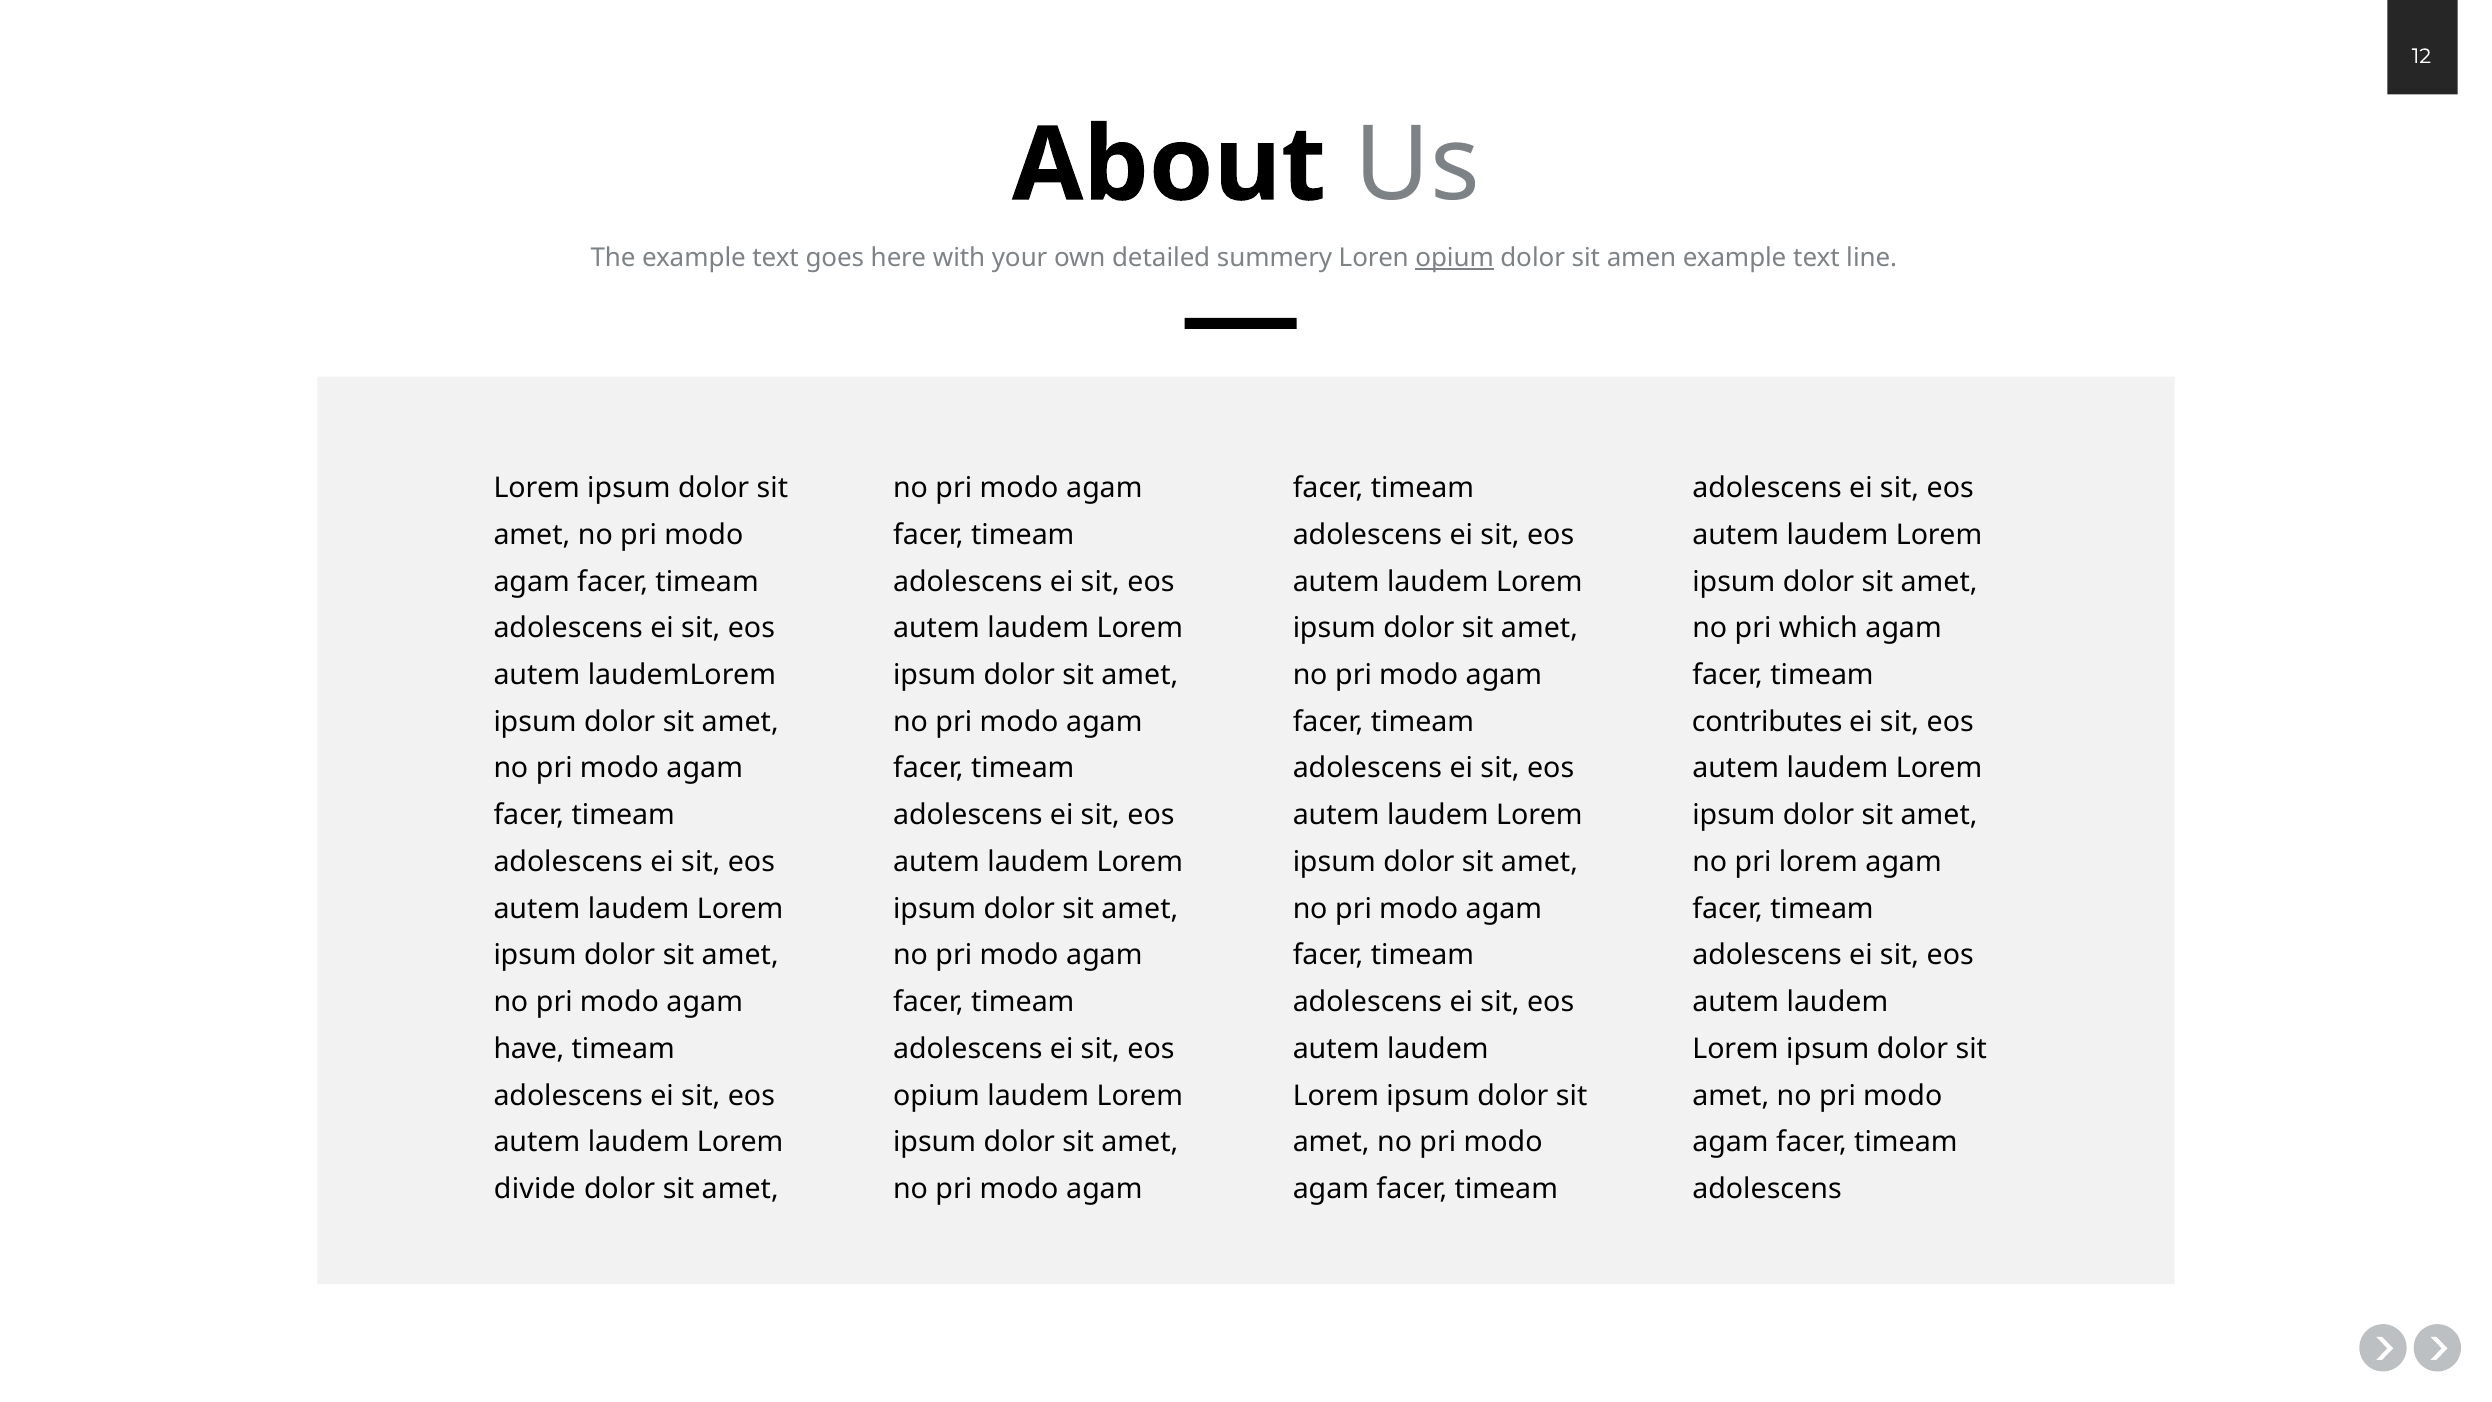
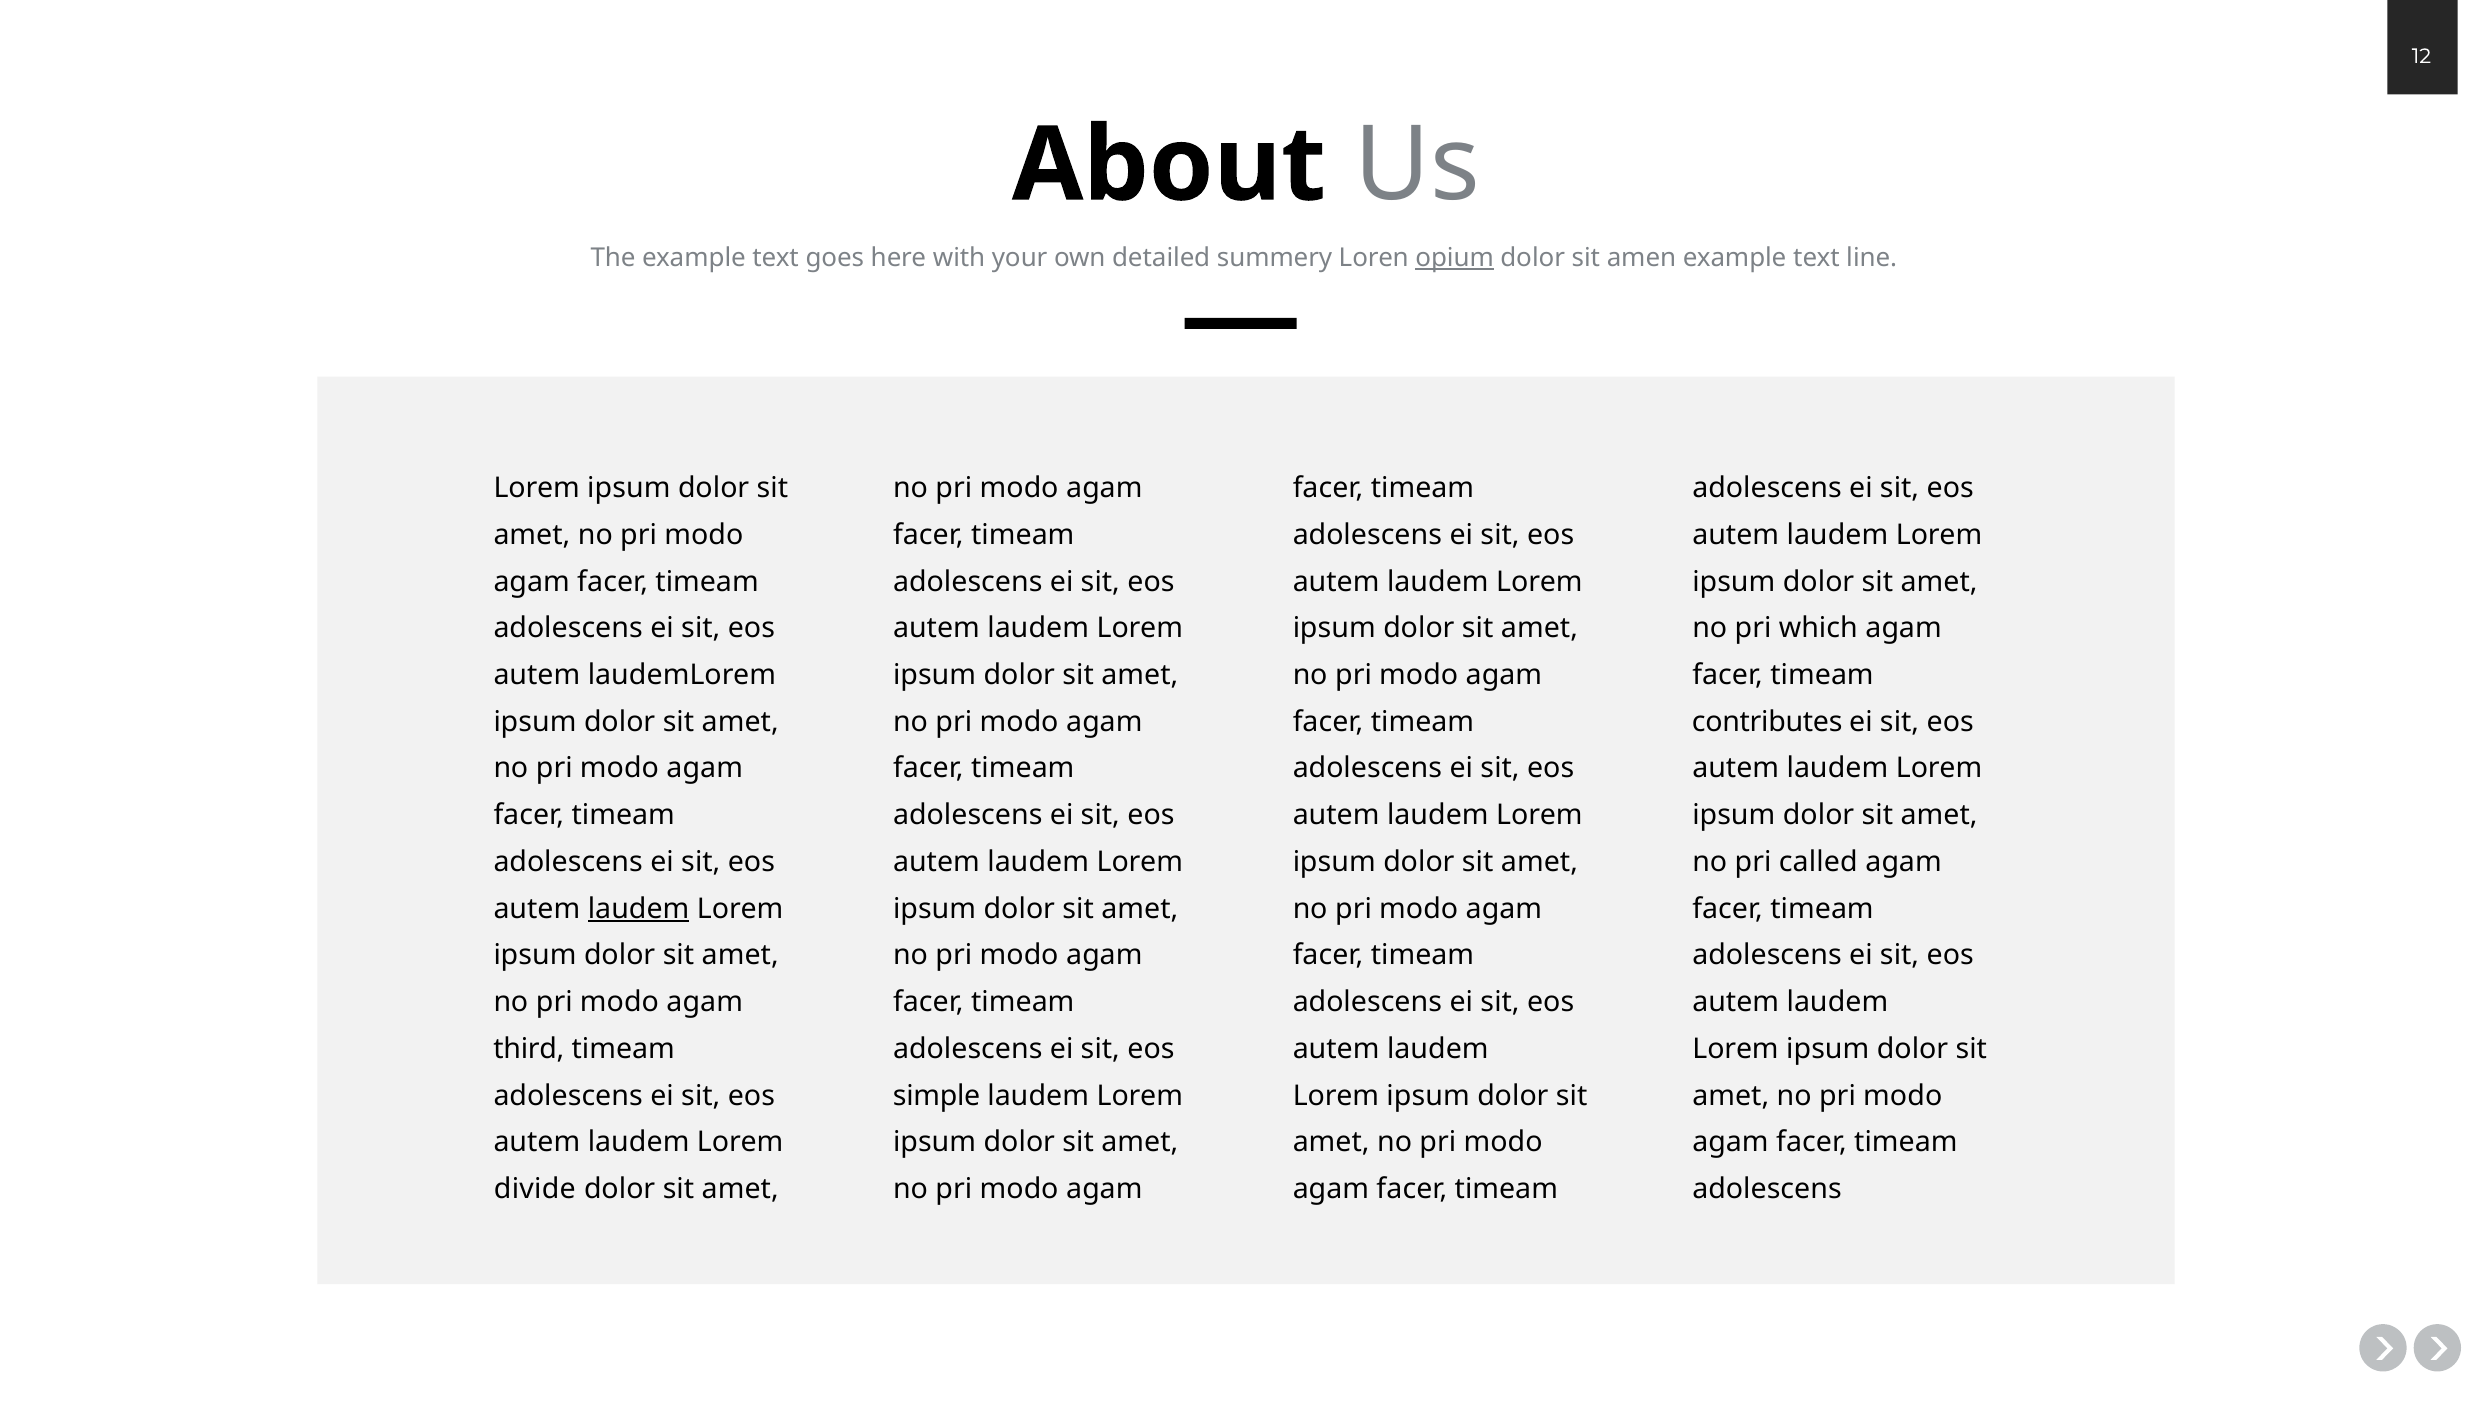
pri lorem: lorem -> called (1818, 862)
laudem underline: none -> present (639, 909)
have: have -> third (529, 1049)
opium: opium -> simple (937, 1095)
